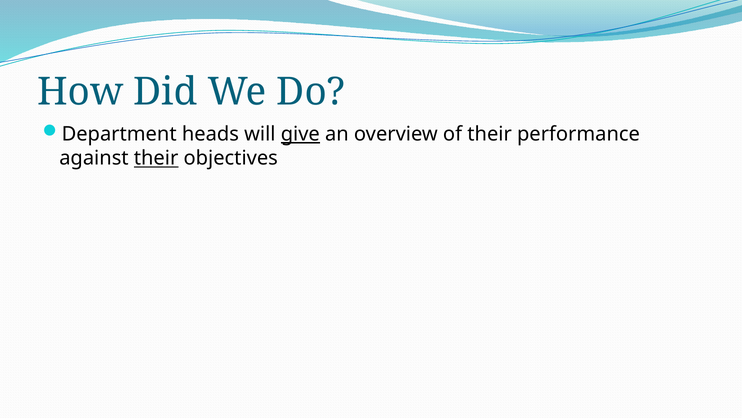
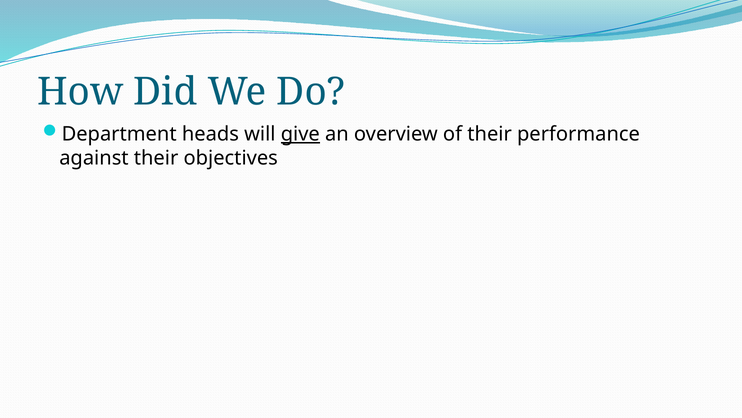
their underline: present -> none (156, 158)
